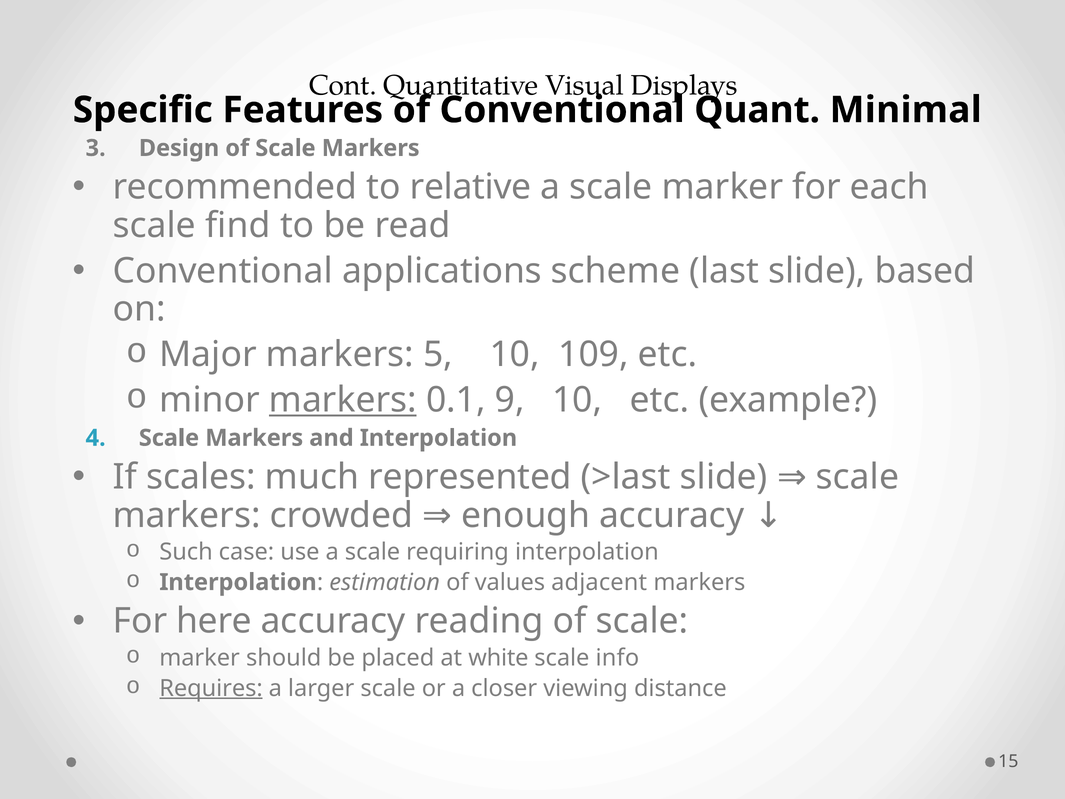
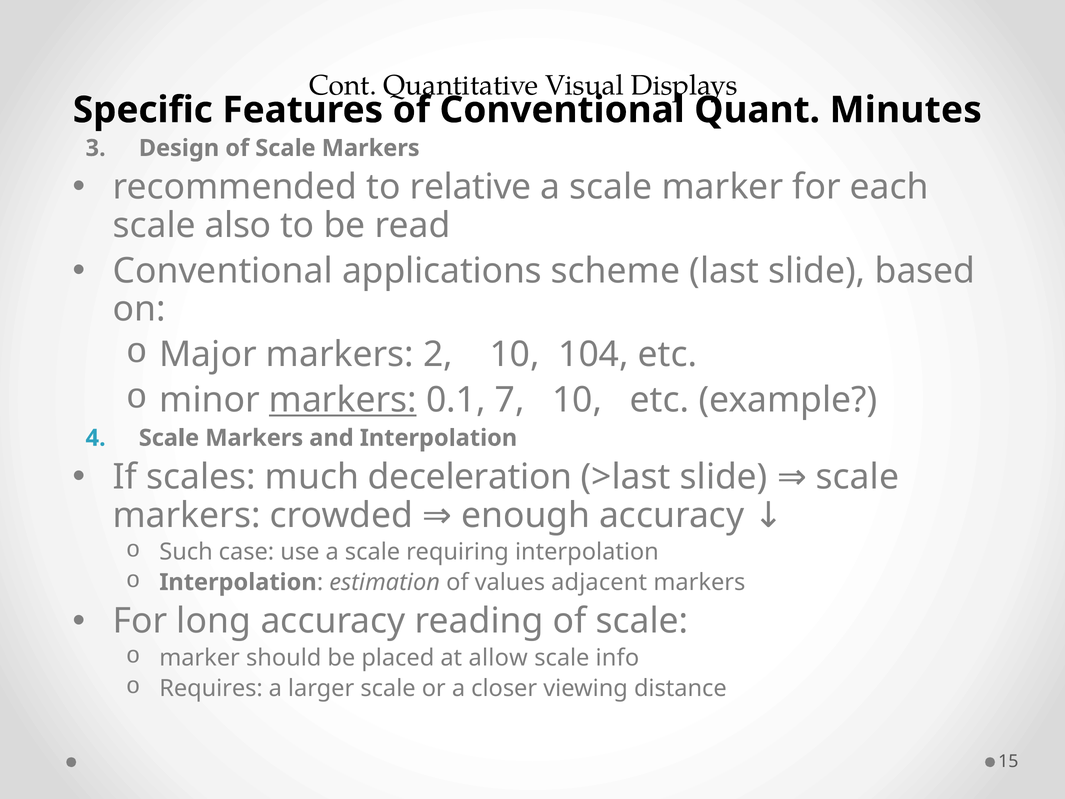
Minimal: Minimal -> Minutes (906, 110)
find: find -> also (238, 225)
5: 5 -> 2 (438, 355)
109: 109 -> 104 (593, 355)
9: 9 -> 7 (510, 400)
represented: represented -> deceleration (470, 477)
here: here -> long (214, 621)
white: white -> allow (498, 658)
Requires underline: present -> none (211, 688)
